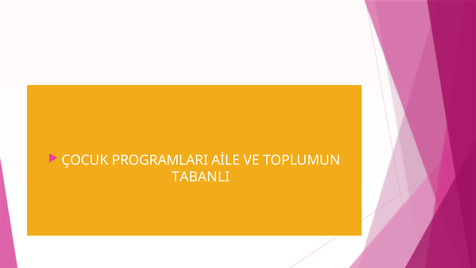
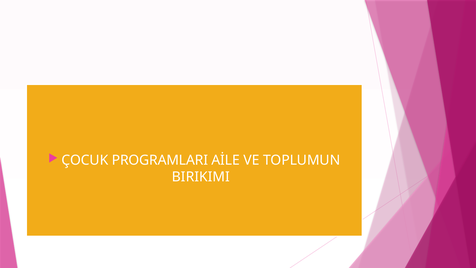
TABANLI: TABANLI -> BIRIKIMI (201, 177)
